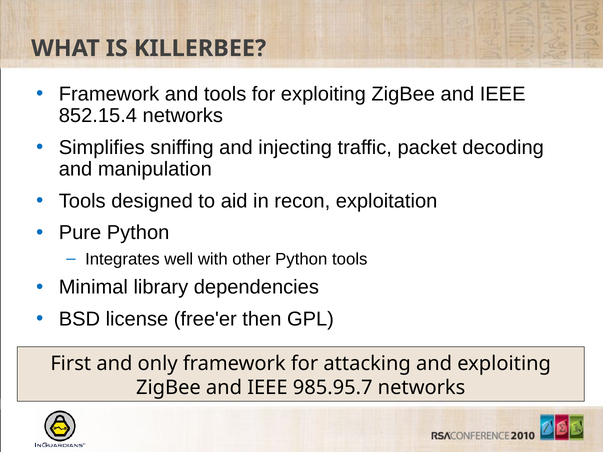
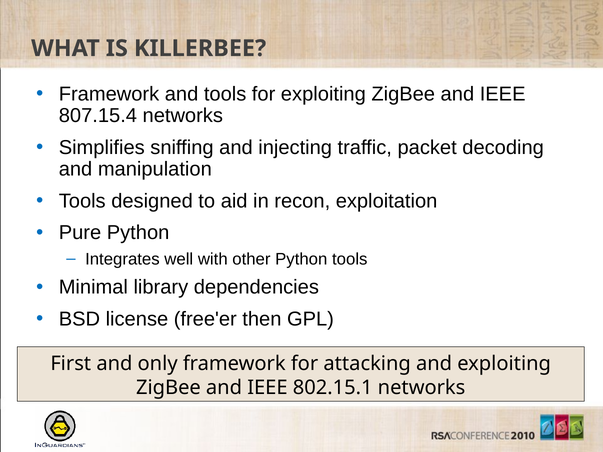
852.15.4: 852.15.4 -> 807.15.4 (98, 116)
985.95.7: 985.95.7 -> 802.15.1 (333, 388)
